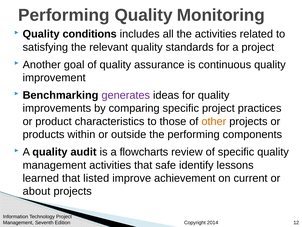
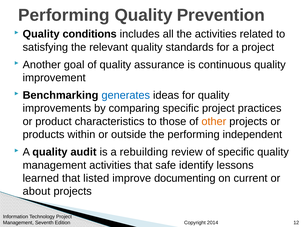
Monitoring: Monitoring -> Prevention (221, 15)
generates colour: purple -> blue (126, 95)
components: components -> independent (252, 134)
flowcharts: flowcharts -> rebuilding (144, 152)
achievement: achievement -> documenting (185, 178)
